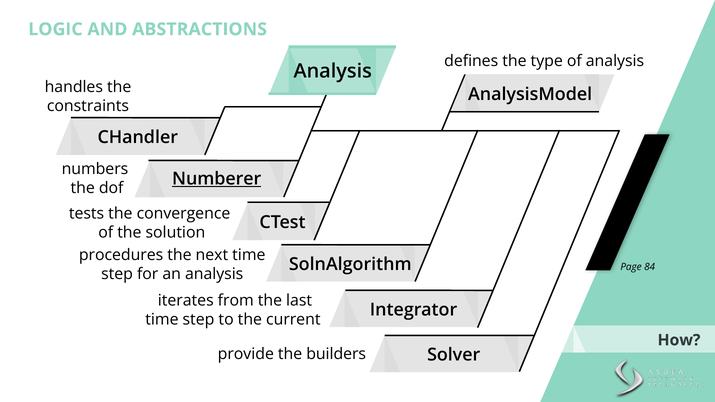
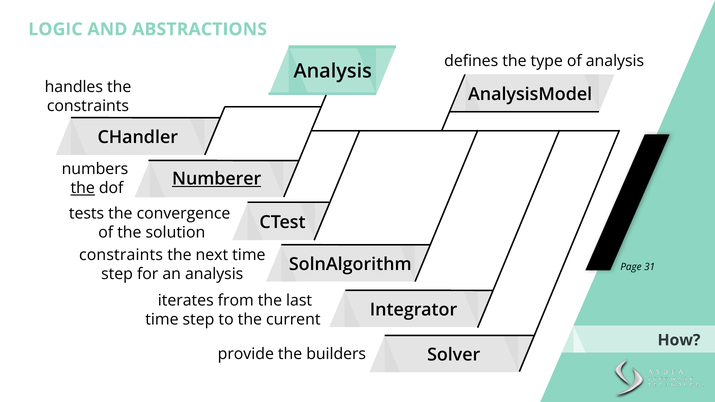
the underline: none -> present (83, 188)
procedures: procedures -> constraints (121, 255)
84: 84 -> 31 (650, 267)
